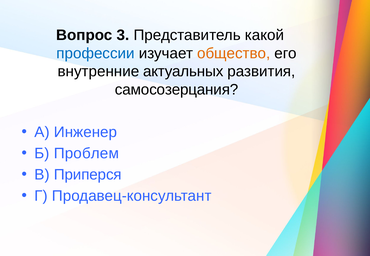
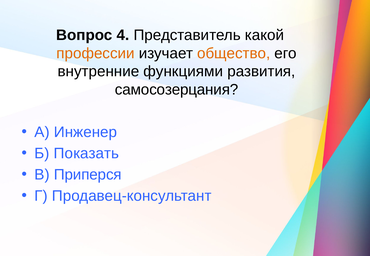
3: 3 -> 4 (123, 35)
профессии colour: blue -> orange (96, 53)
актуальных: актуальных -> функциями (183, 71)
Проблем: Проблем -> Показать (86, 153)
